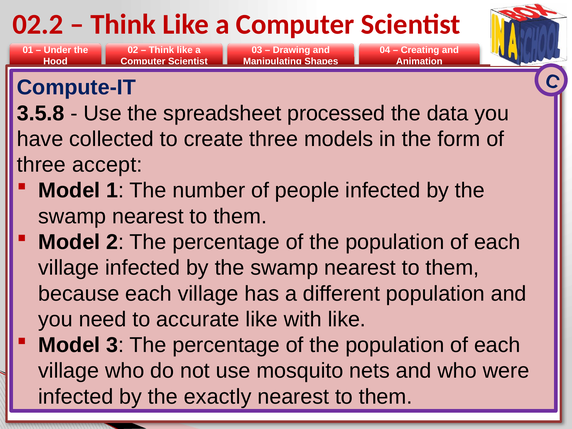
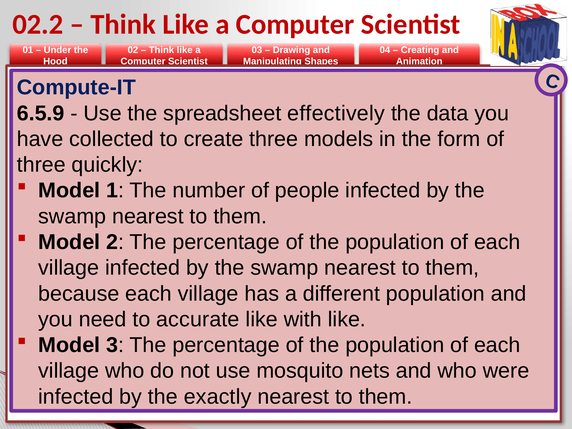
3.5.8: 3.5.8 -> 6.5.9 (41, 113)
processed: processed -> effectively (336, 113)
accept: accept -> quickly (107, 165)
